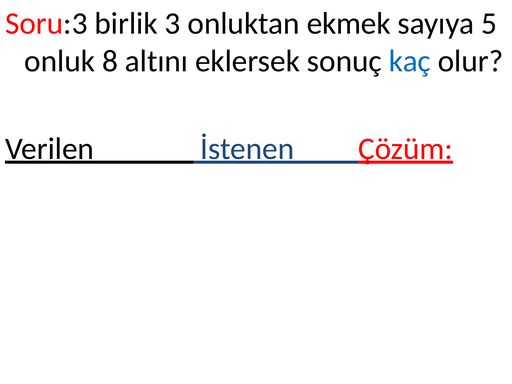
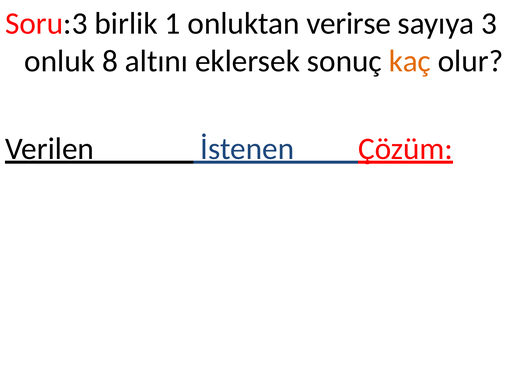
3: 3 -> 1 (173, 24)
ekmek: ekmek -> verirse (349, 24)
5: 5 -> 3 (489, 24)
kaç colour: blue -> orange (410, 61)
